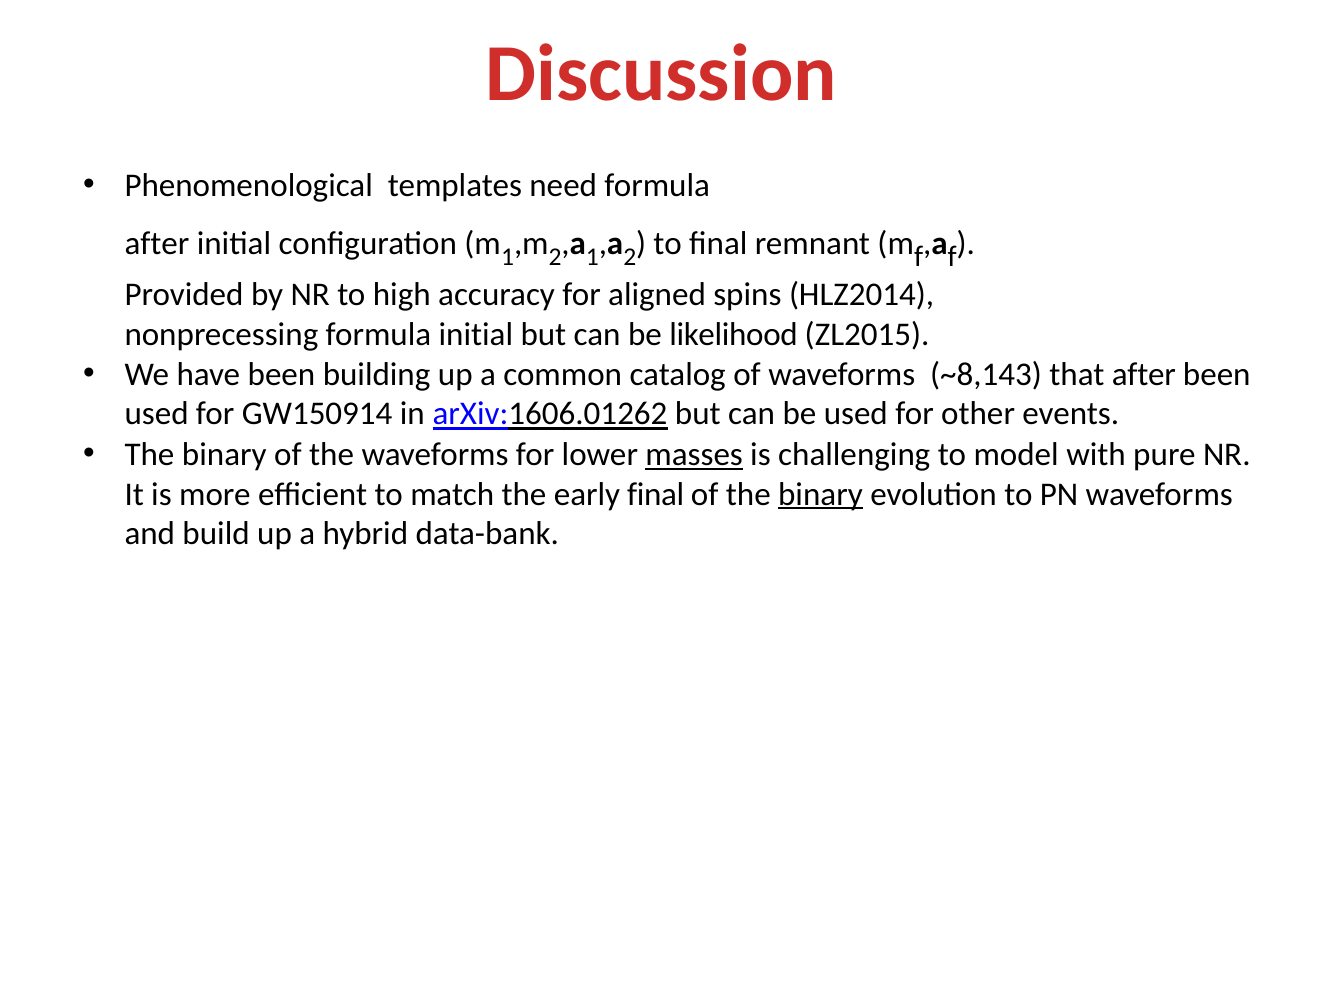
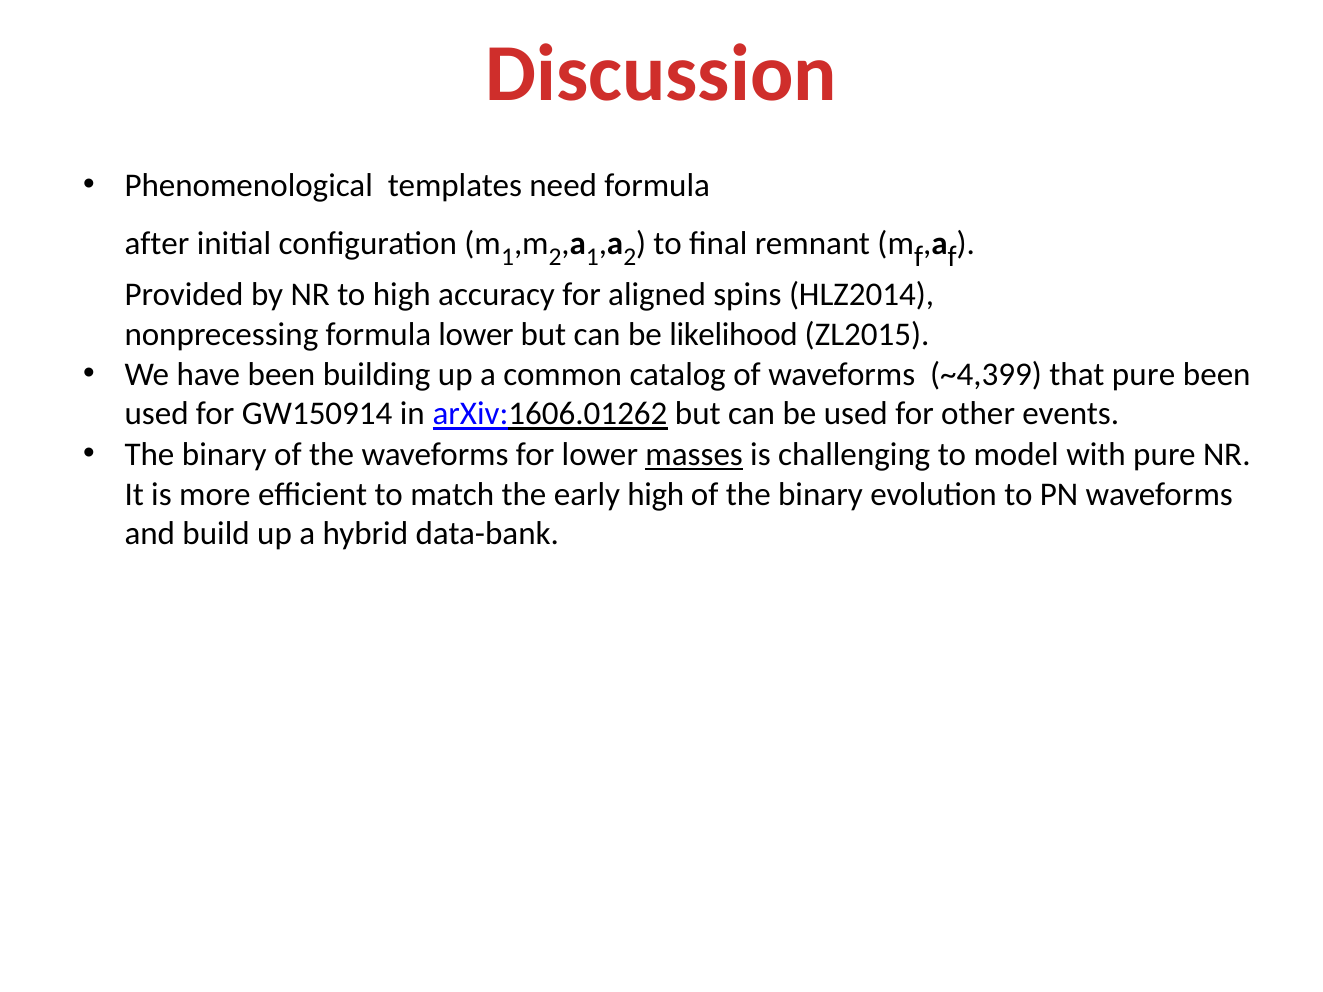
formula initial: initial -> lower (476, 335)
~8,143: ~8,143 -> ~4,399 (986, 374)
that after: after -> pure (1144, 374)
early final: final -> high (656, 494)
binary underline: present -> none (820, 494)
